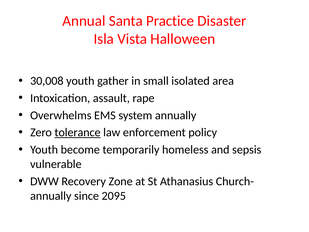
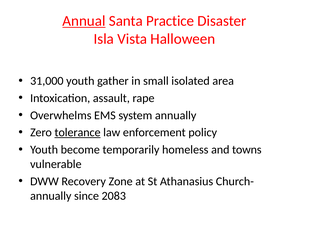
Annual underline: none -> present (84, 21)
30,008: 30,008 -> 31,000 (47, 81)
sepsis: sepsis -> towns (247, 150)
2095: 2095 -> 2083 (114, 196)
